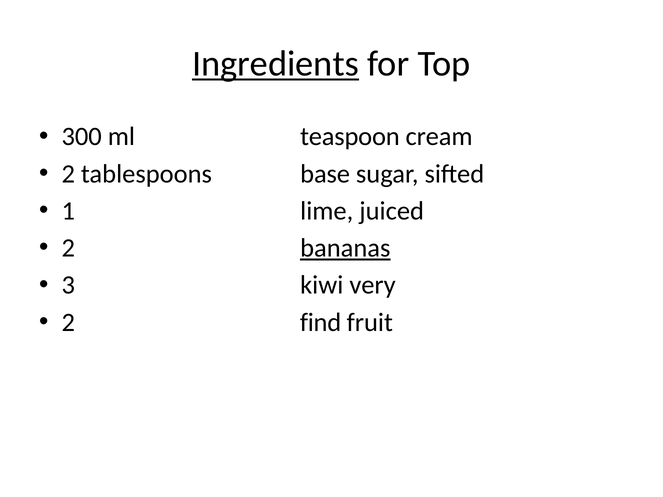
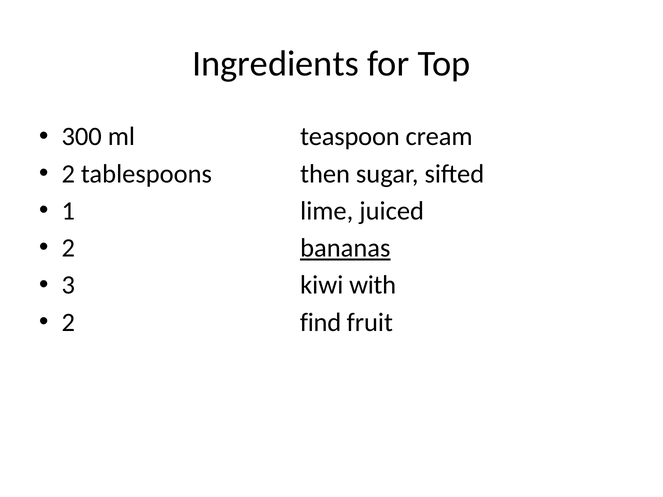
Ingredients underline: present -> none (276, 64)
base: base -> then (325, 174)
very: very -> with (373, 285)
